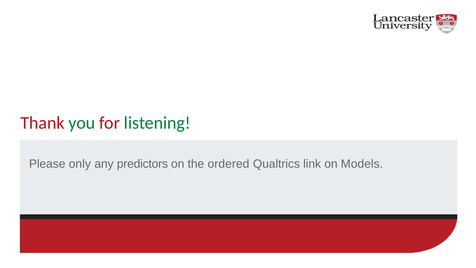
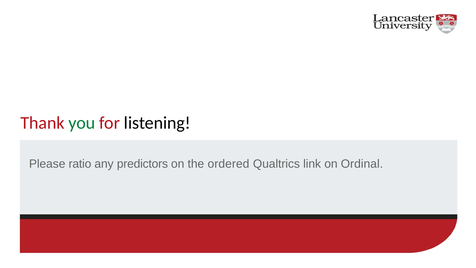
listening colour: green -> black (157, 123)
only: only -> ratio (80, 164)
Models: Models -> Ordinal (362, 164)
